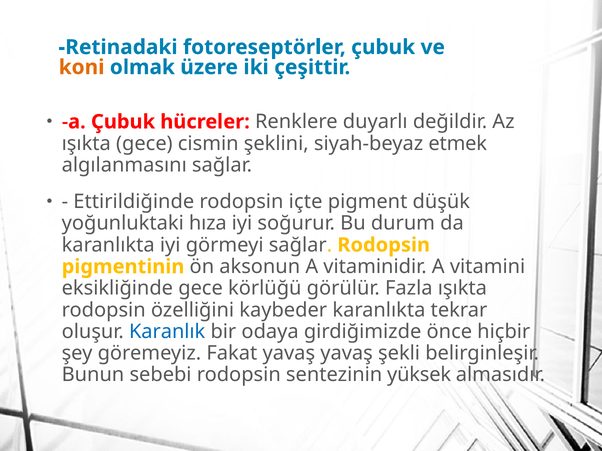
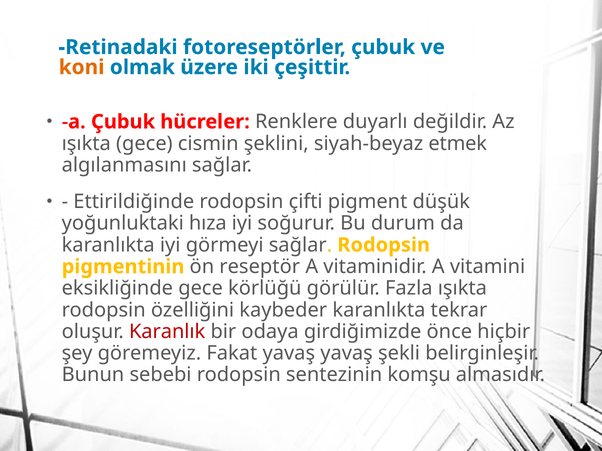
içte: içte -> çifti (306, 202)
aksonun: aksonun -> reseptör (260, 267)
Karanlık colour: blue -> red (167, 332)
yüksek: yüksek -> komşu (419, 375)
